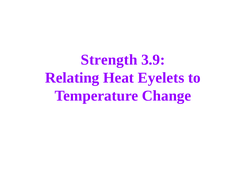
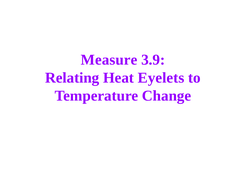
Strength: Strength -> Measure (109, 60)
